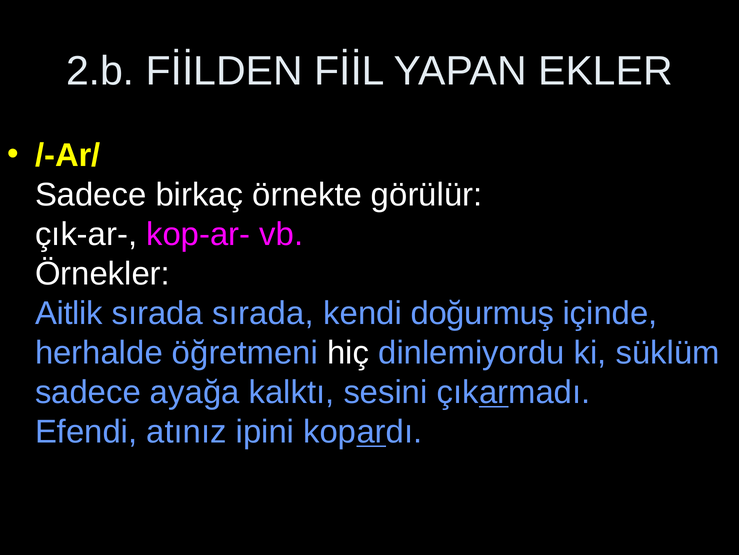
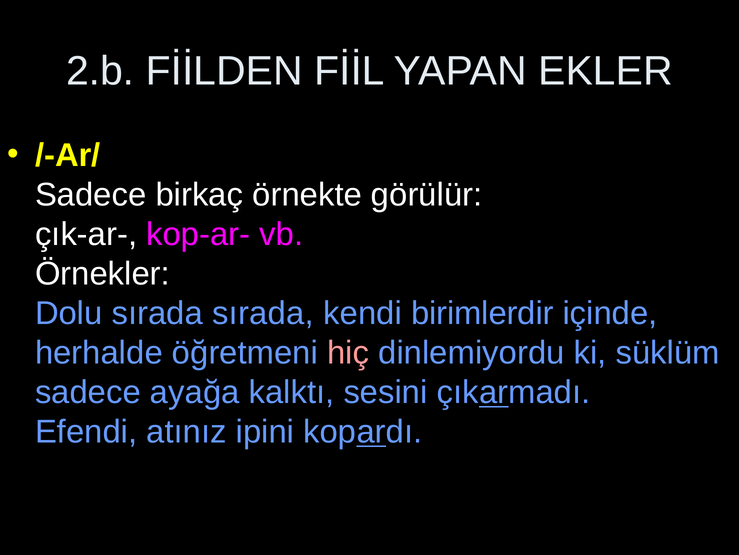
Aitlik: Aitlik -> Dolu (69, 313)
doğurmuş: doğurmuş -> birimlerdir (482, 313)
hiç colour: white -> pink (348, 352)
